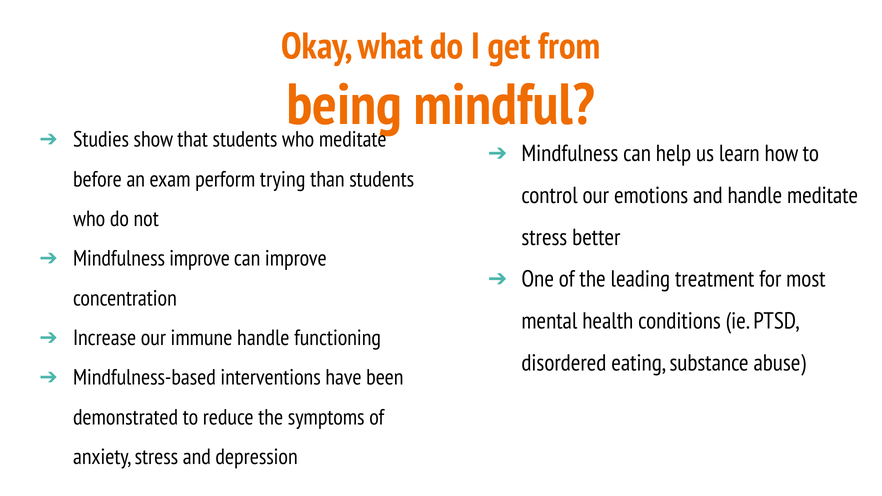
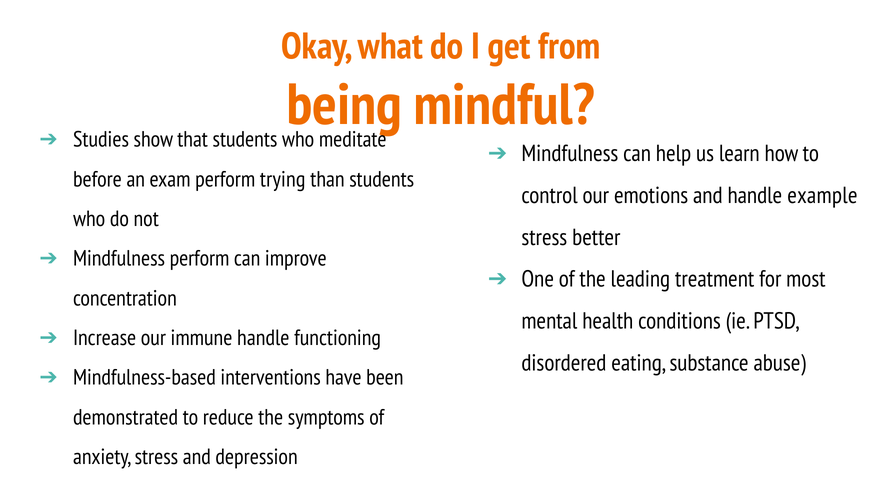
handle meditate: meditate -> example (822, 196)
Mindfulness improve: improve -> perform (200, 259)
